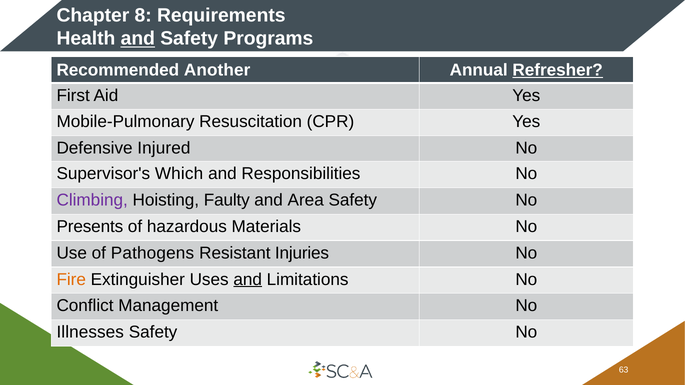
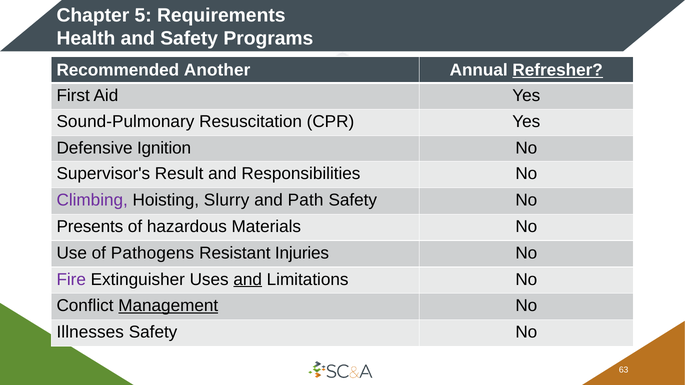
8: 8 -> 5 (143, 15)
and underline: present -> none (138, 39)
Mobile-Pulmonary: Mobile-Pulmonary -> Sound-Pulmonary (125, 122)
Injured: Injured -> Ignition (164, 148)
Which: Which -> Result (179, 174)
Faulty: Faulty -> Slurry (227, 200)
Area: Area -> Path (306, 200)
Fire colour: orange -> purple (71, 280)
Management underline: none -> present (168, 306)
